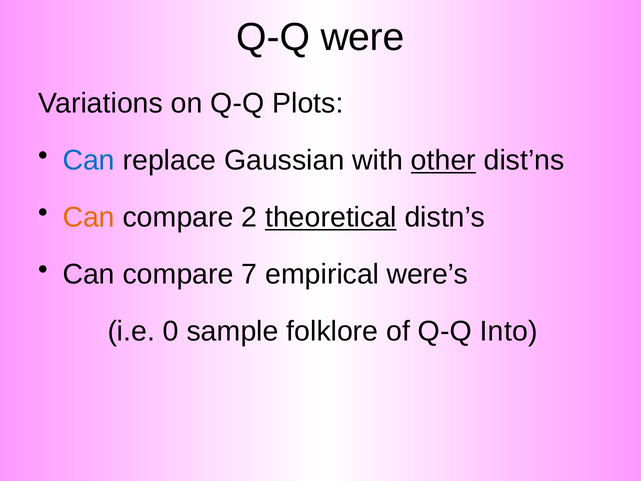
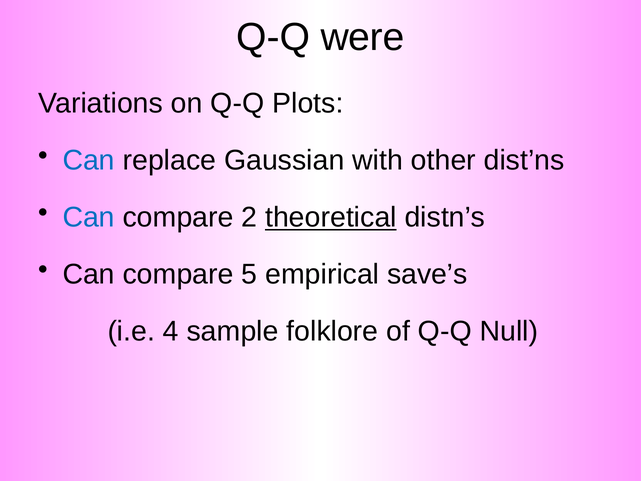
other underline: present -> none (443, 160)
Can colour: orange -> blue (89, 217)
7: 7 -> 5 (249, 274)
were’s: were’s -> save’s (427, 274)
0: 0 -> 4 (171, 331)
Into: Into -> Null (509, 331)
